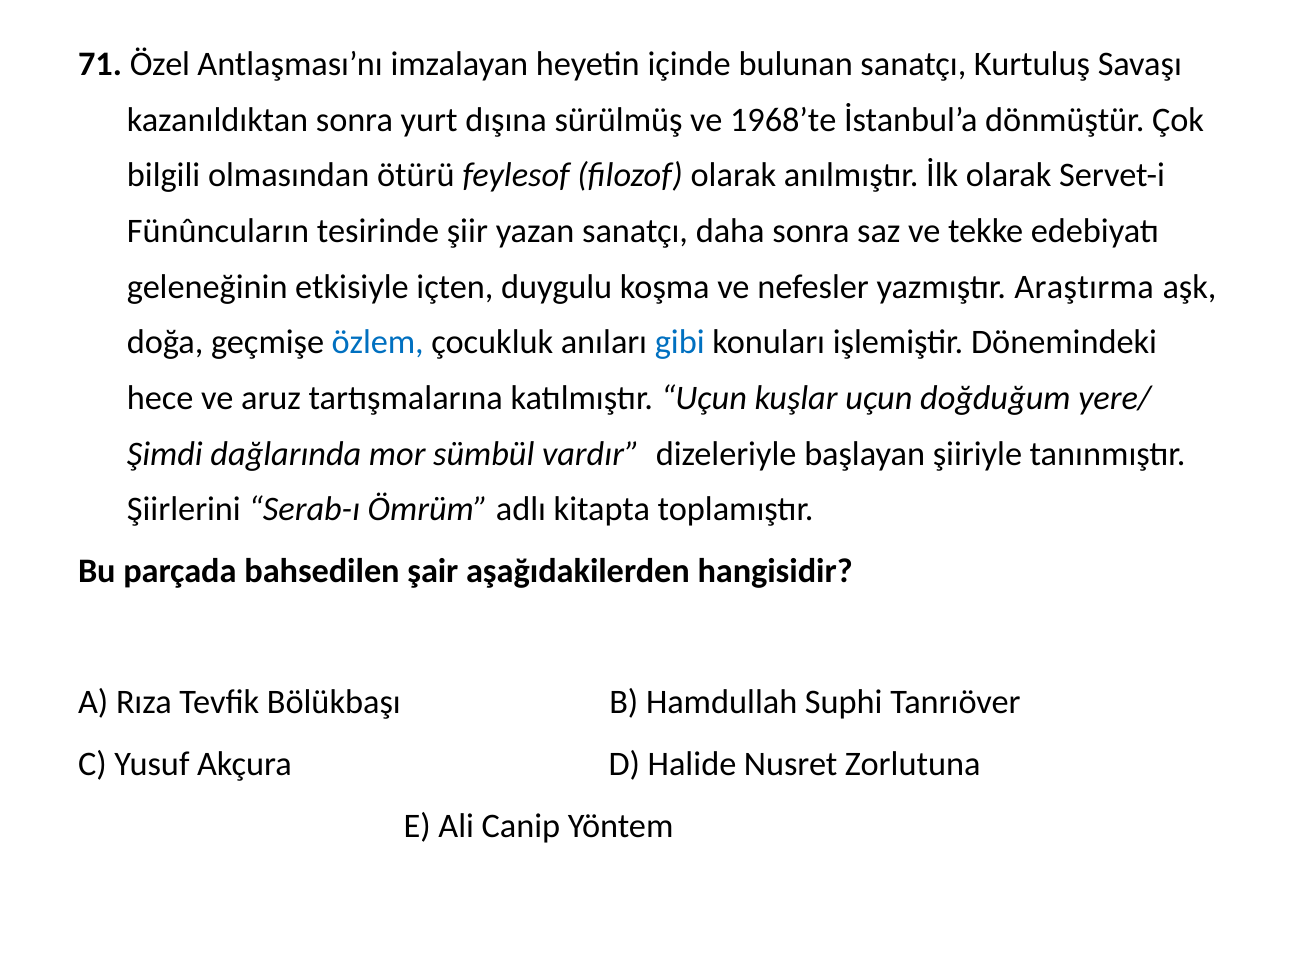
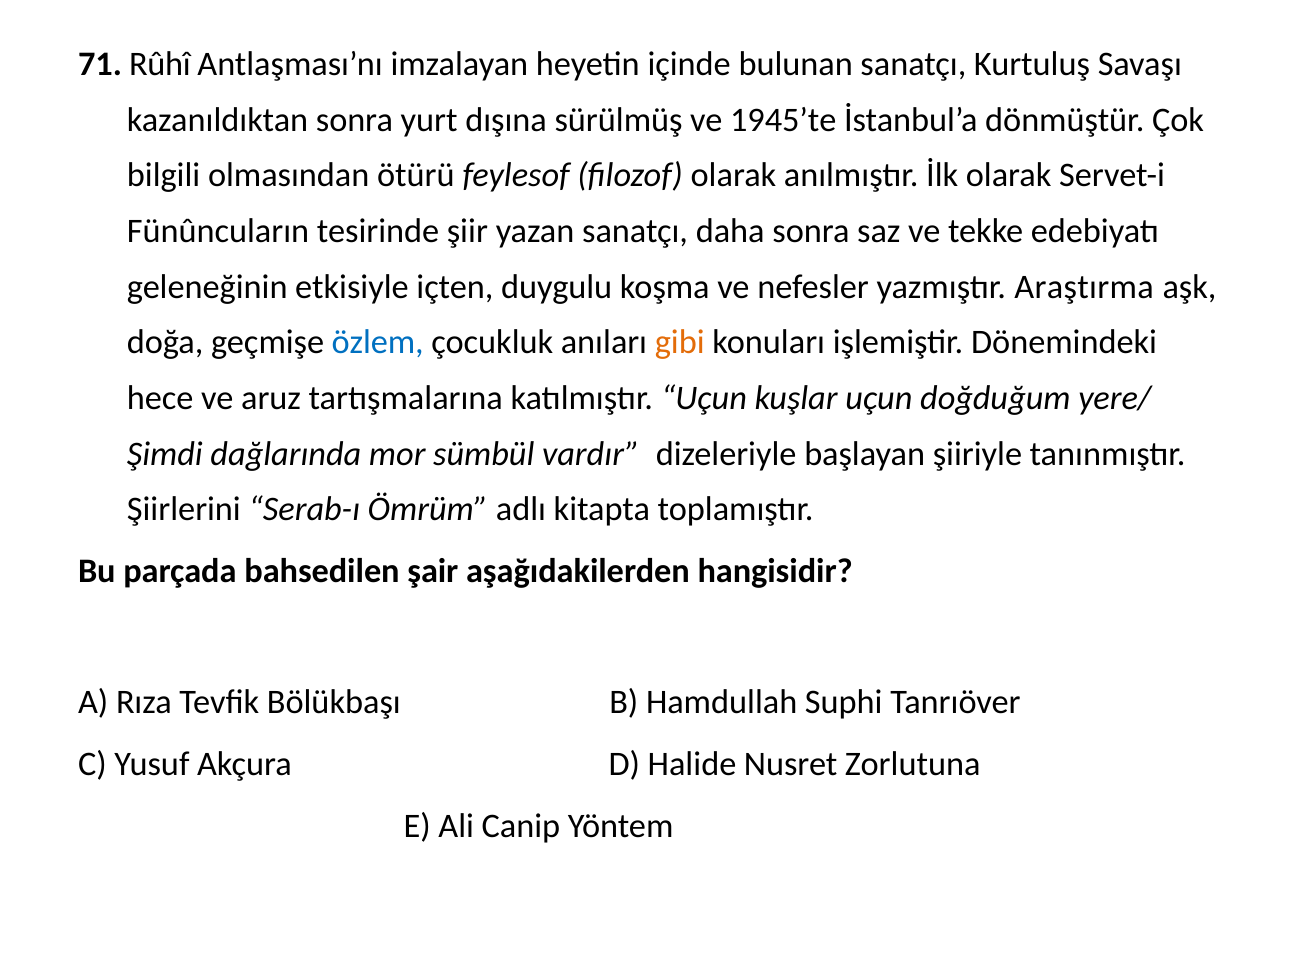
Özel: Özel -> Rûhî (160, 64)
1968’te: 1968’te -> 1945’te (783, 120)
gibi colour: blue -> orange (680, 342)
